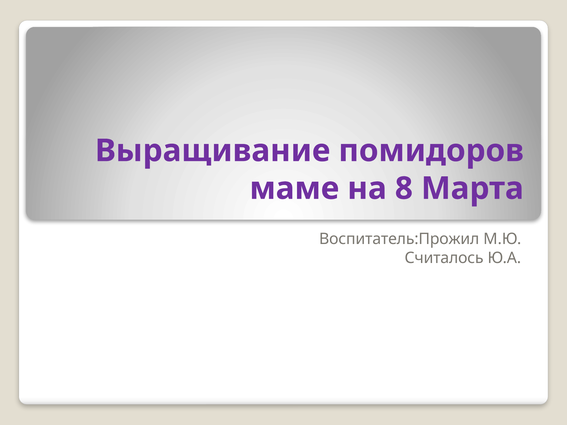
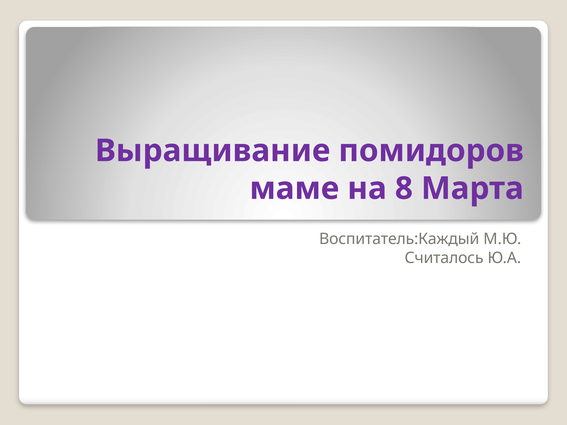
Воспитатель:Прожил: Воспитатель:Прожил -> Воспитатель:Каждый (399, 239)
